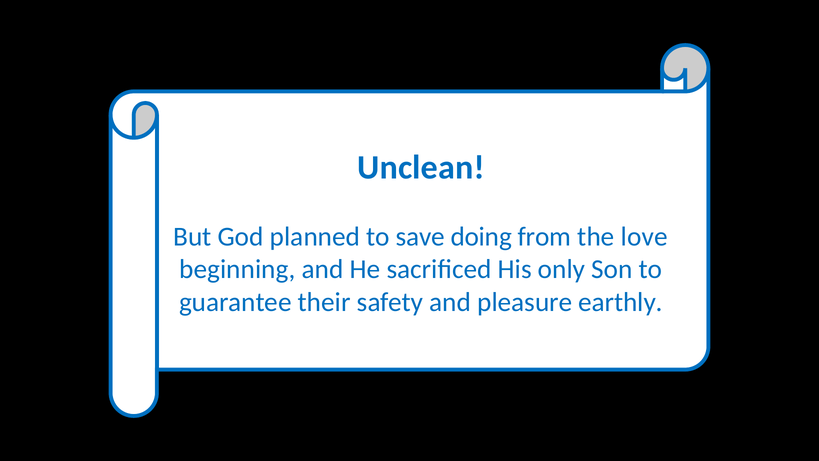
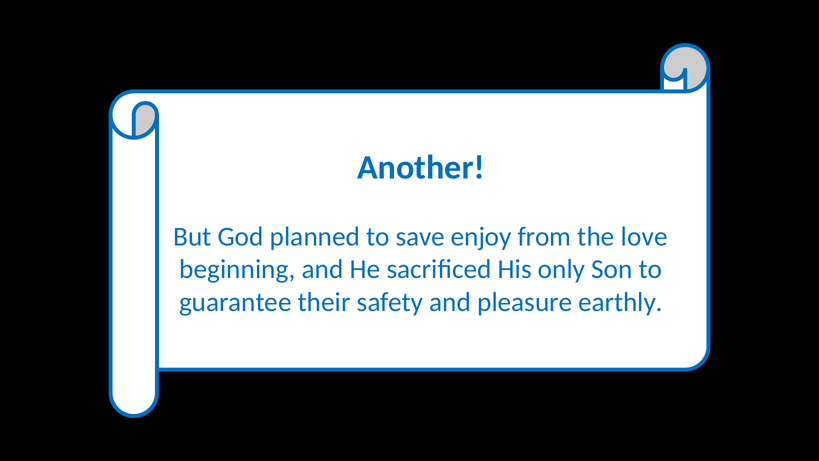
Unclean: Unclean -> Another (421, 167)
doing: doing -> enjoy (481, 236)
